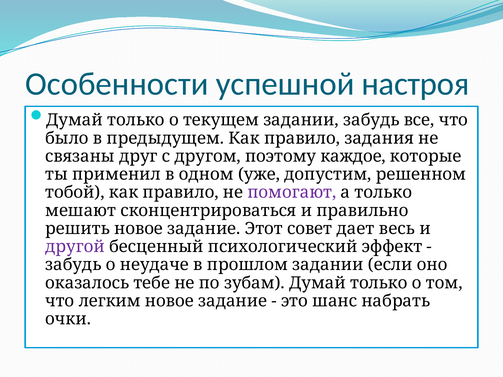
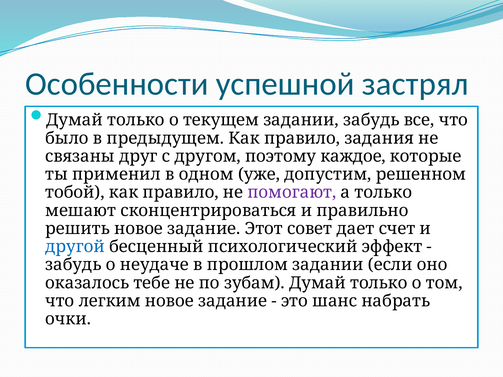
настроя: настроя -> застрял (415, 84)
весь: весь -> счет (397, 229)
другой colour: purple -> blue (75, 247)
